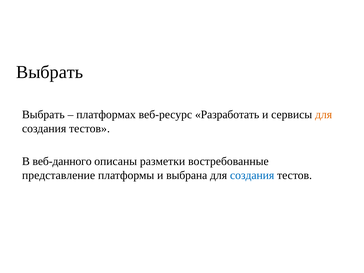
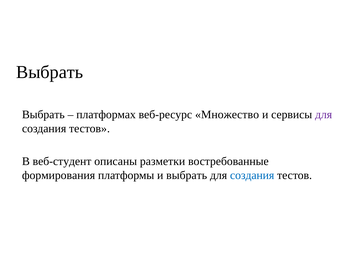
Разработать: Разработать -> Множество (227, 115)
для colour: orange -> purple (324, 115)
веб-данного: веб-данного -> веб-студент (62, 161)
представление: представление -> формирования (59, 175)
и выбрана: выбрана -> выбрать (187, 175)
